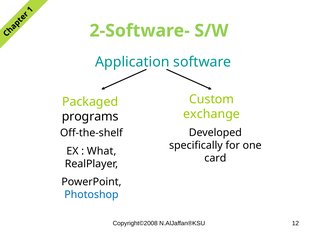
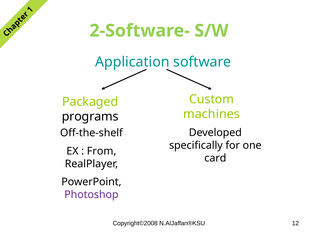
exchange: exchange -> machines (212, 114)
What: What -> From (102, 151)
Photoshop colour: blue -> purple (91, 194)
